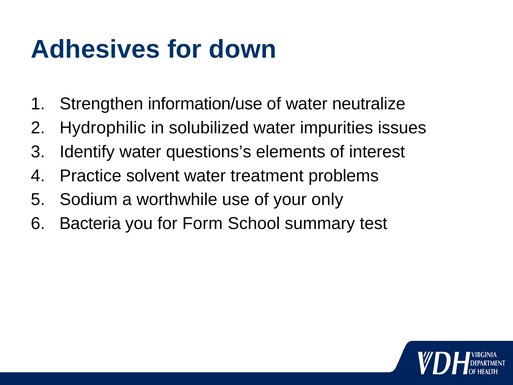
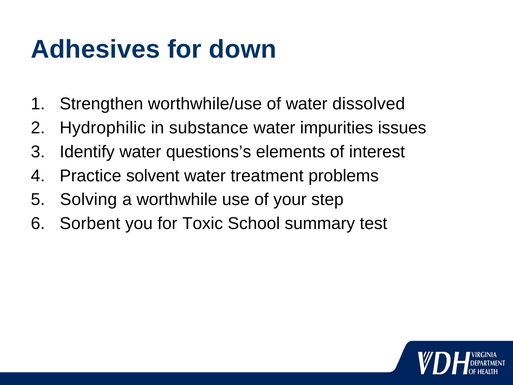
information/use: information/use -> worthwhile/use (205, 104)
neutralize: neutralize -> dissolved (369, 104)
solubilized: solubilized -> substance (209, 128)
Sodium: Sodium -> Solving (89, 200)
only: only -> step (327, 200)
Bacteria: Bacteria -> Sorbent (90, 223)
Form: Form -> Toxic (203, 223)
